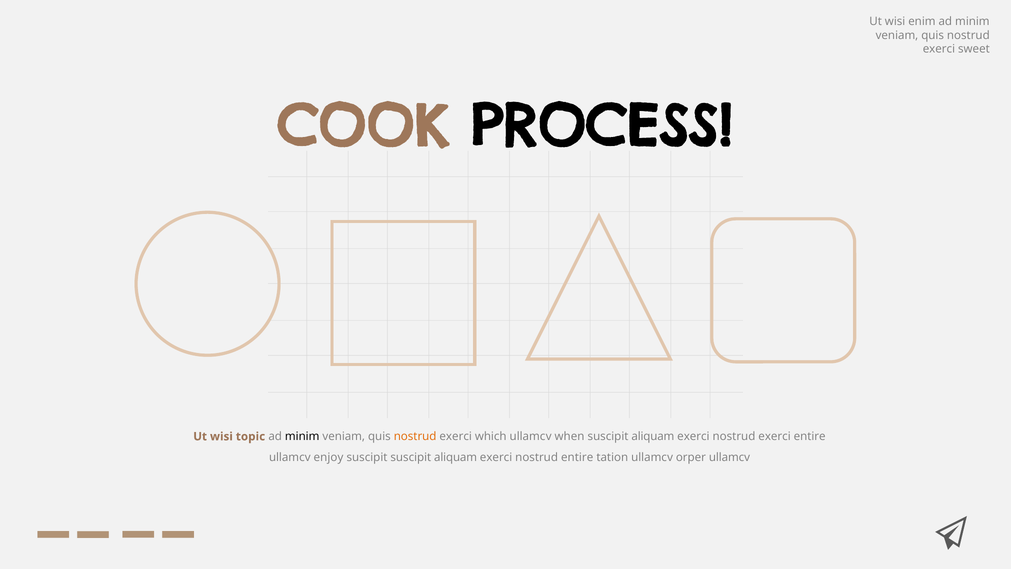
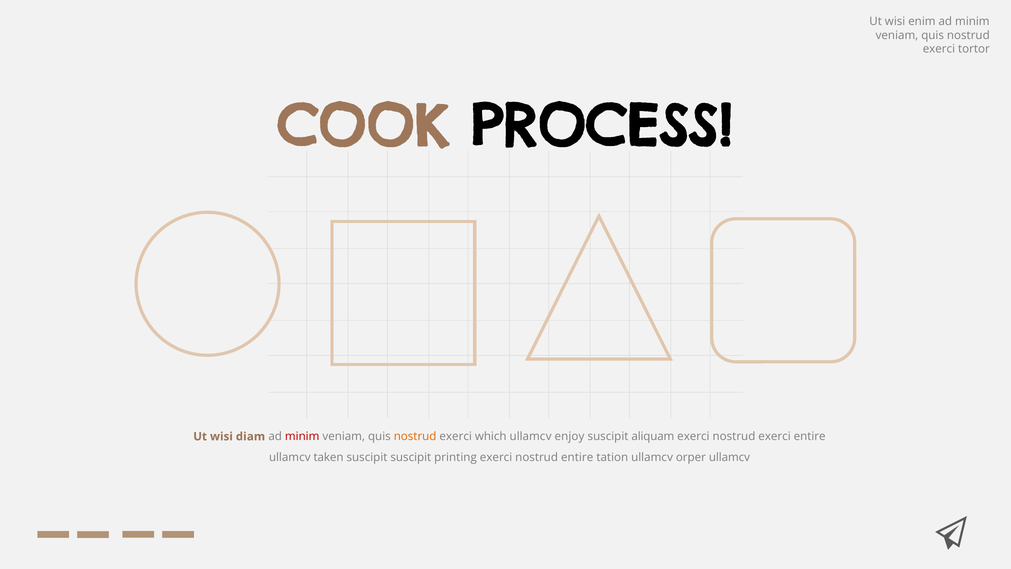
sweet: sweet -> tortor (974, 49)
topic: topic -> diam (251, 436)
minim colour: black -> red (302, 436)
when: when -> enjoy (569, 436)
enjoy: enjoy -> taken (329, 457)
suscipit suscipit aliquam: aliquam -> printing (455, 457)
